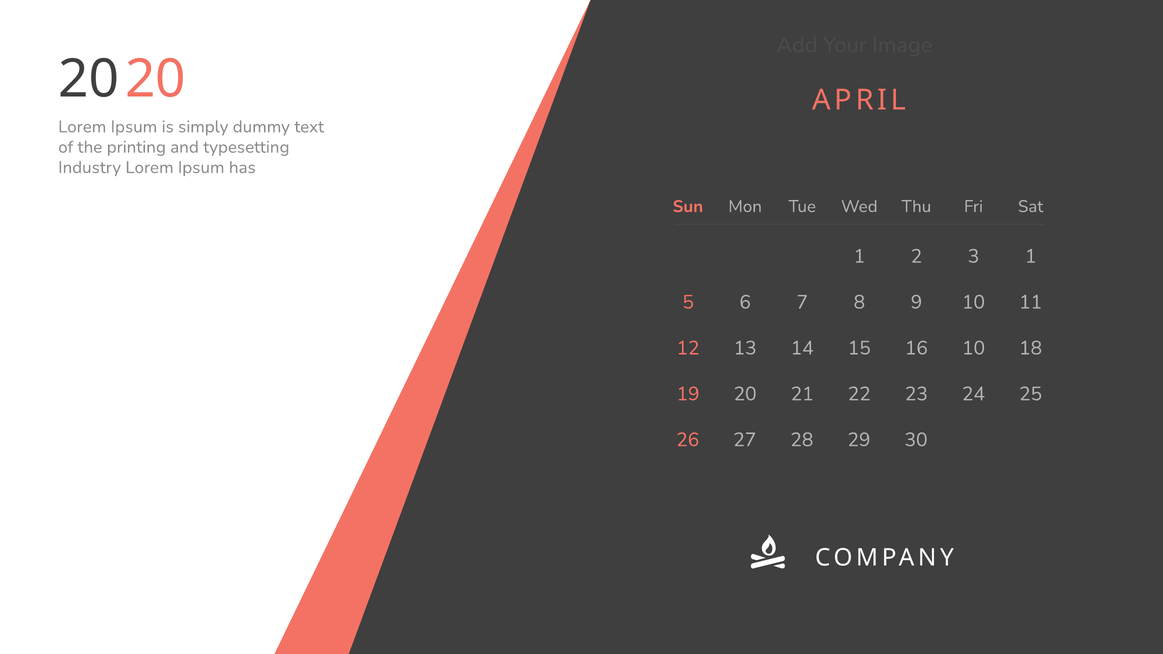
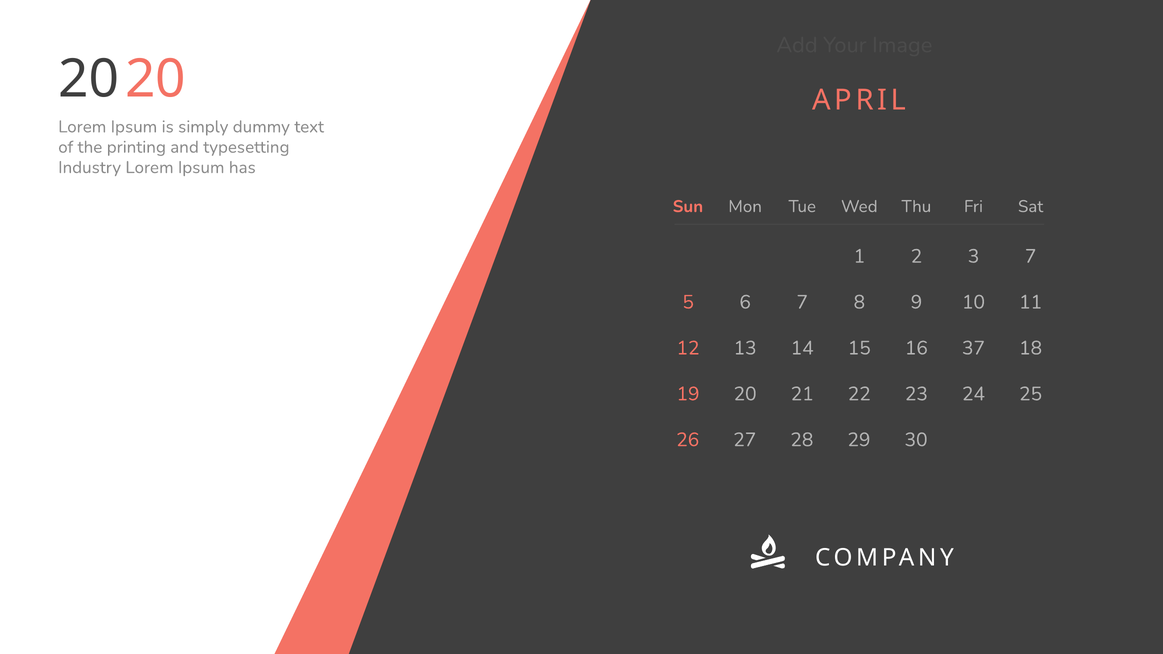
3 1: 1 -> 7 (1031, 256)
16 10: 10 -> 37 (974, 348)
